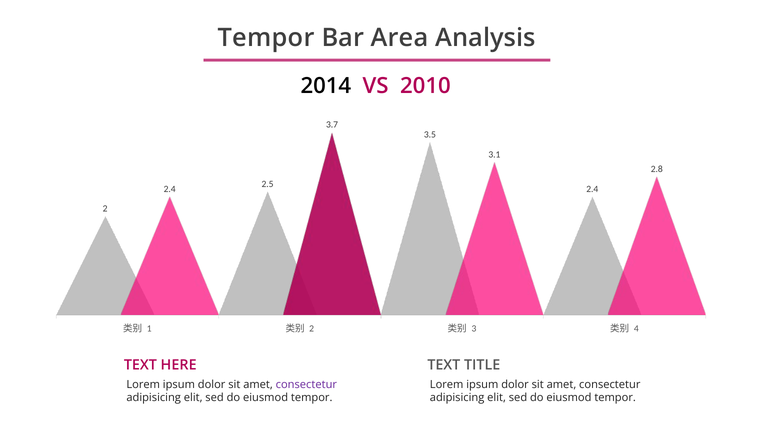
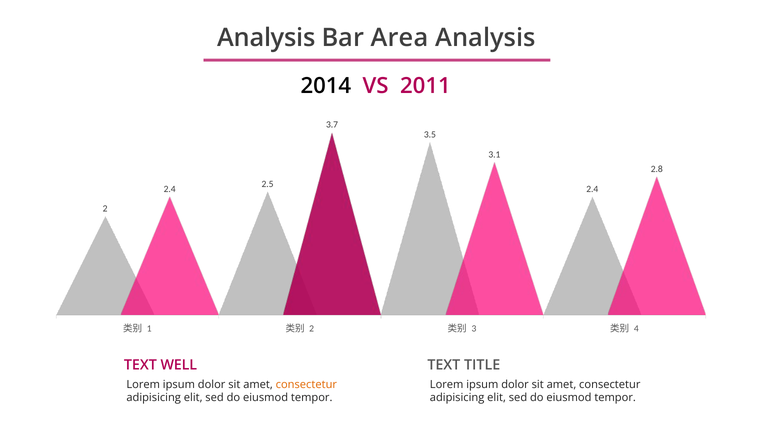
Tempor: Tempor -> Analysis (266, 38)
2010: 2010 -> 2011 (425, 86)
HERE: HERE -> WELL (179, 365)
consectetur colour: purple -> orange (306, 384)
